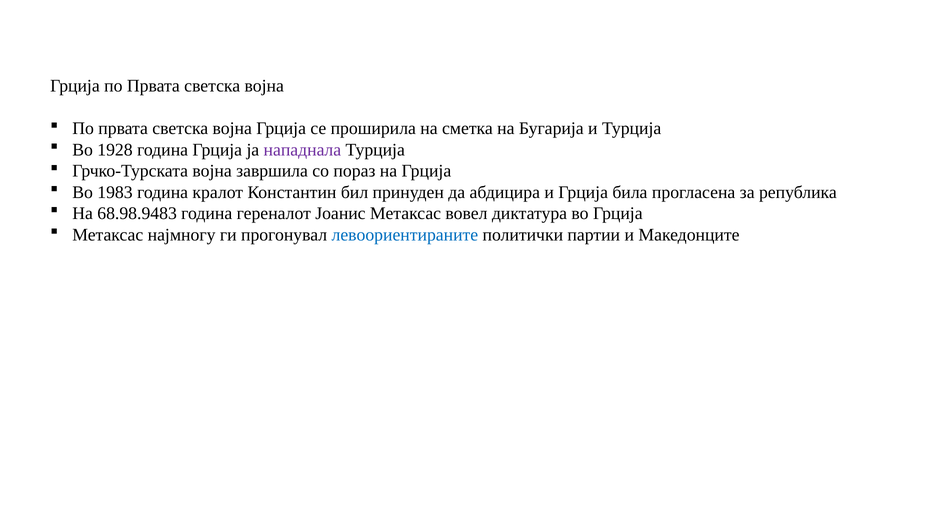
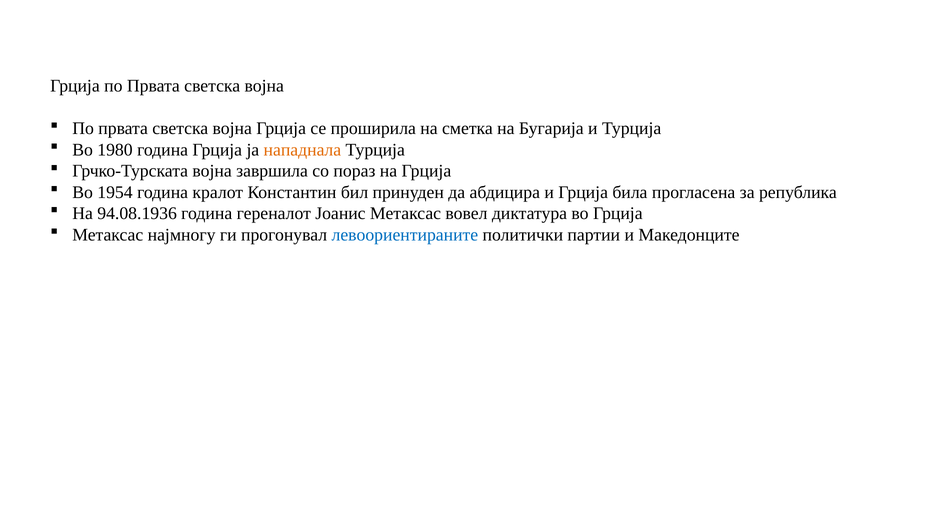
1928: 1928 -> 1980 (115, 150)
нападнала colour: purple -> orange (302, 150)
1983: 1983 -> 1954 (115, 192)
68.98.9483: 68.98.9483 -> 94.08.1936 (137, 214)
